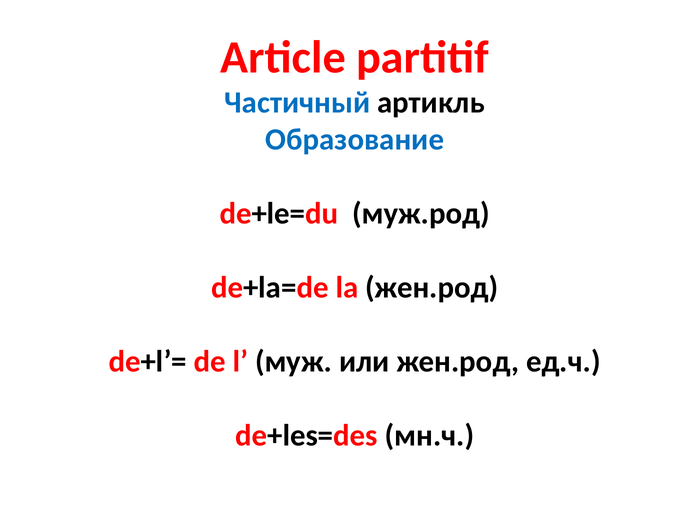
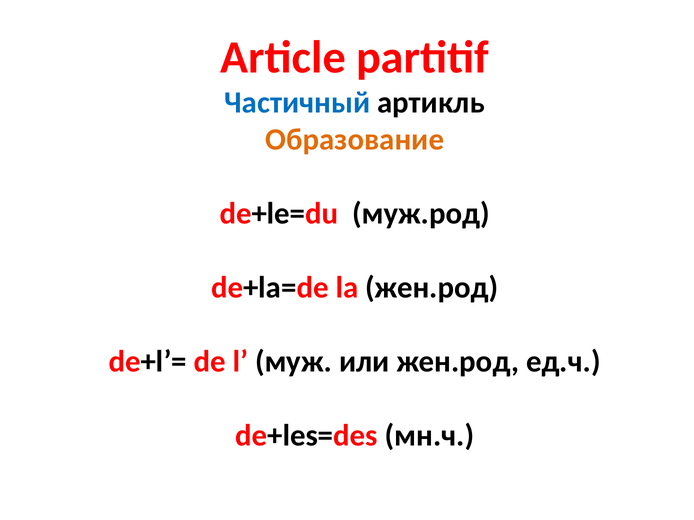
Образование colour: blue -> orange (355, 140)
